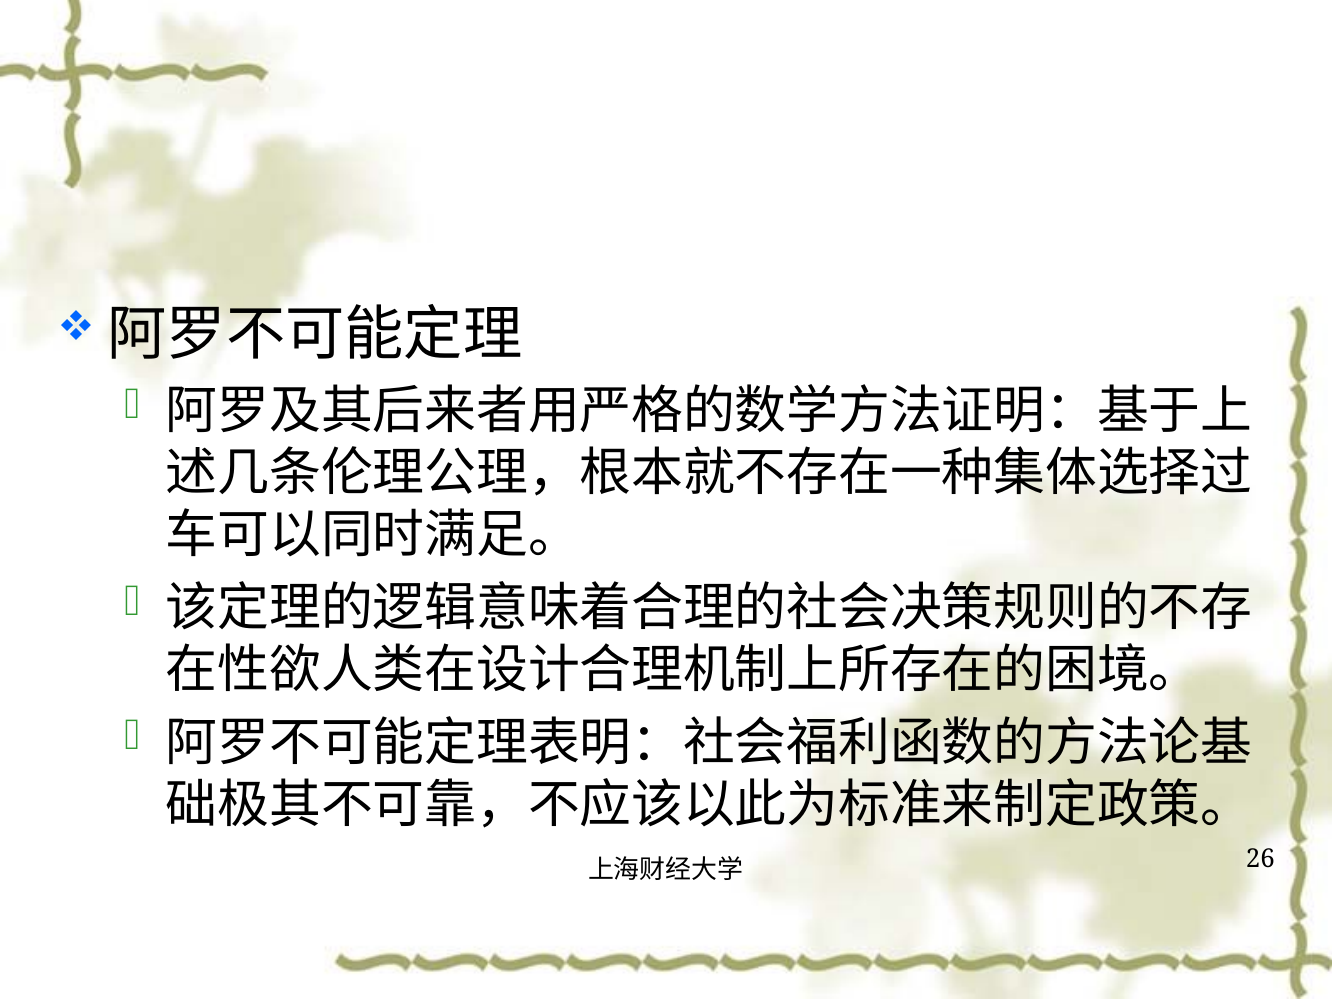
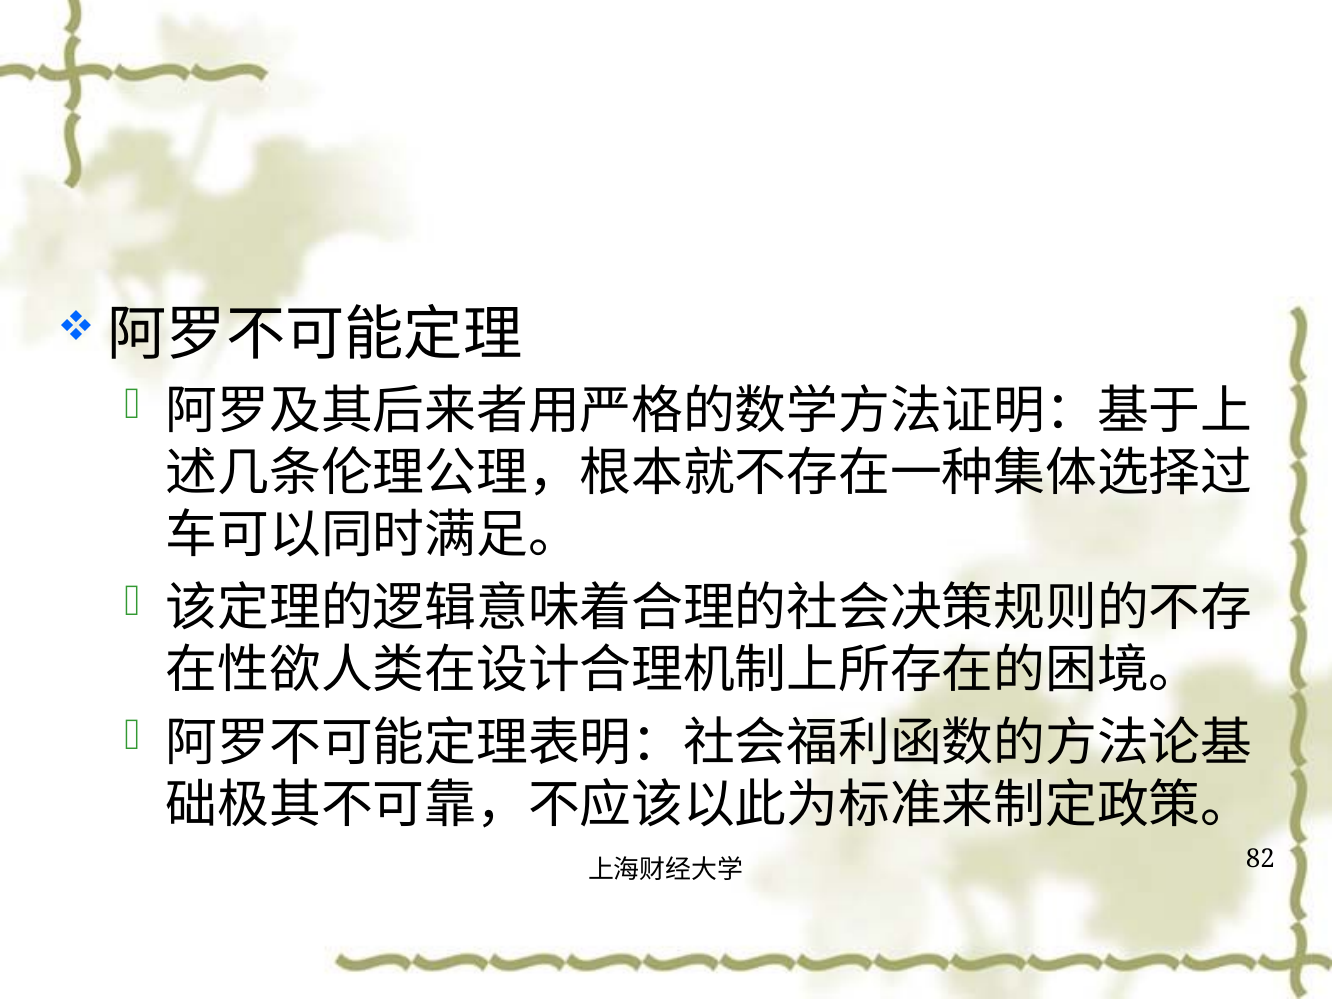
26: 26 -> 82 (1260, 859)
